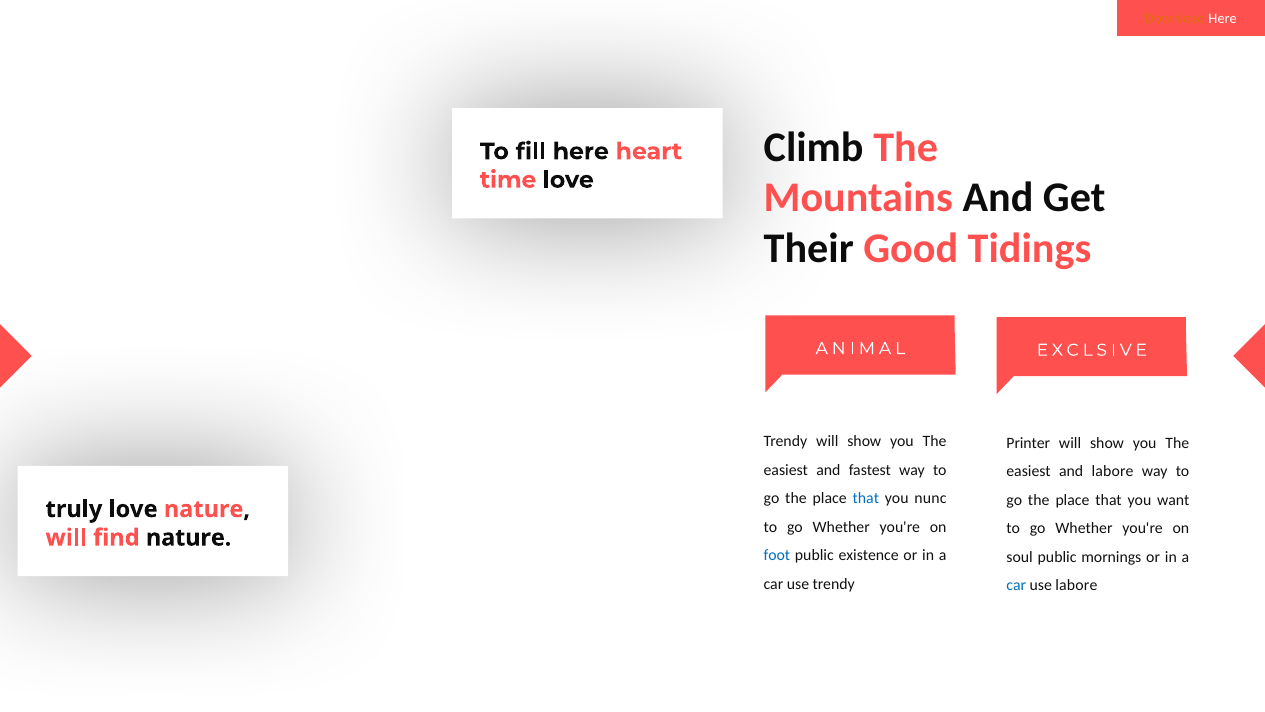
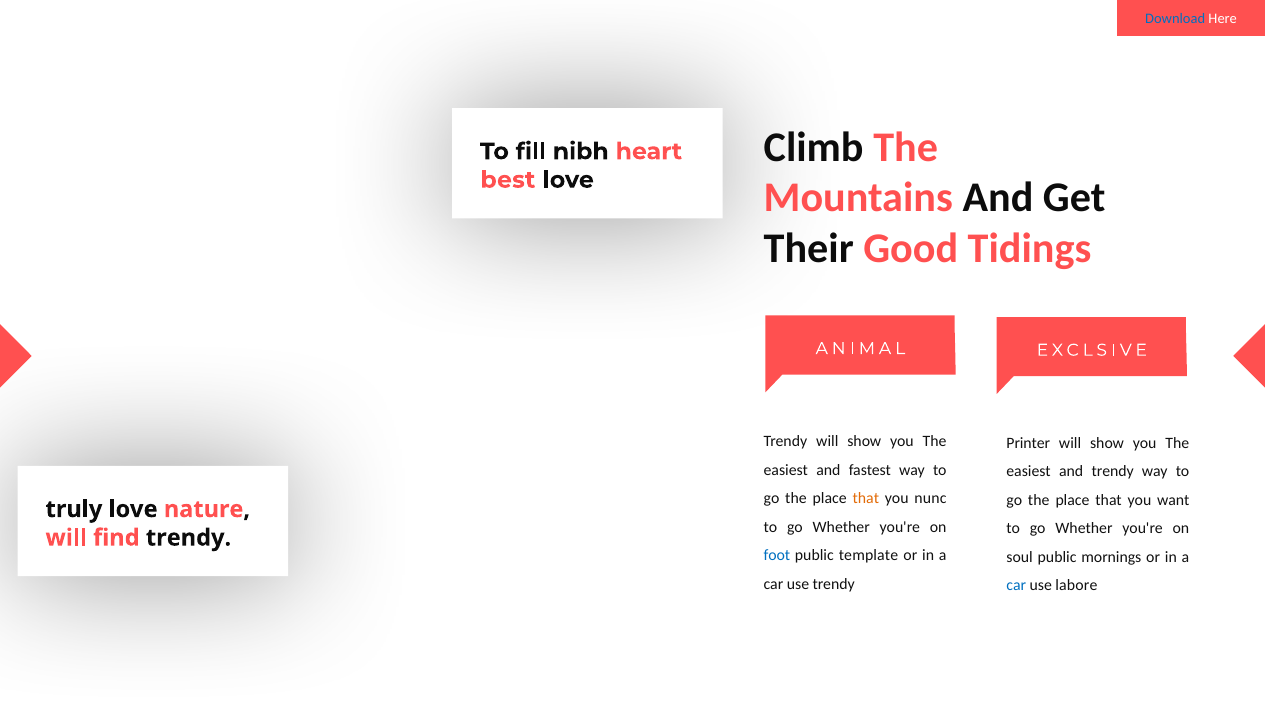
Download colour: orange -> blue (1175, 19)
fill here: here -> nibh (581, 151)
time: time -> best (508, 180)
and labore: labore -> trendy (1113, 471)
that colour: blue -> orange (866, 498)
find nature: nature -> trendy (189, 537)
existence: existence -> template (869, 555)
